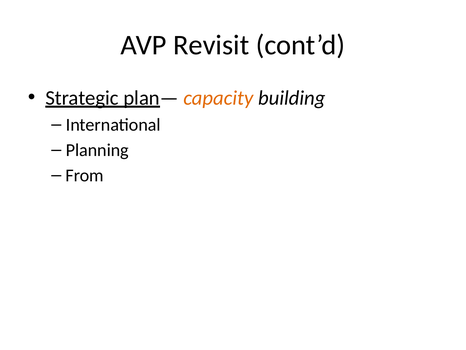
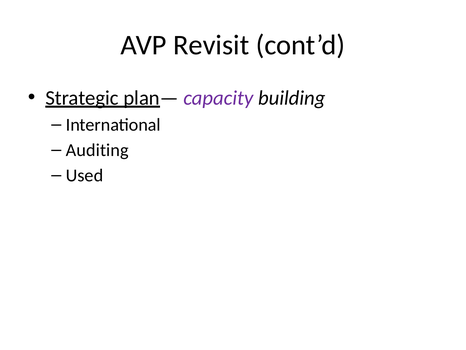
capacity colour: orange -> purple (218, 98)
Planning: Planning -> Auditing (97, 150)
From: From -> Used (85, 175)
